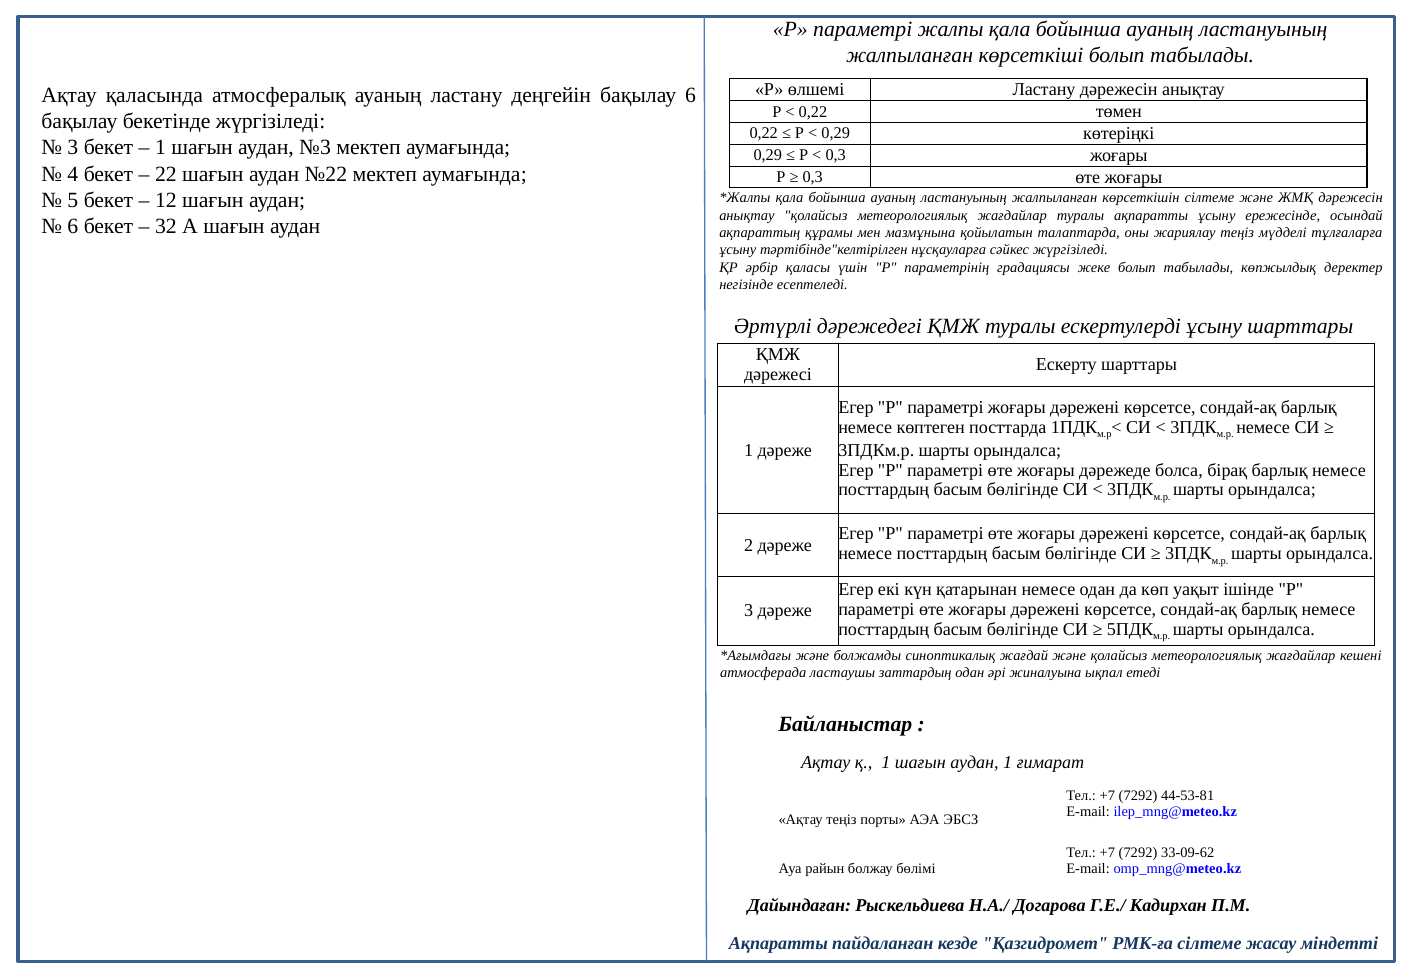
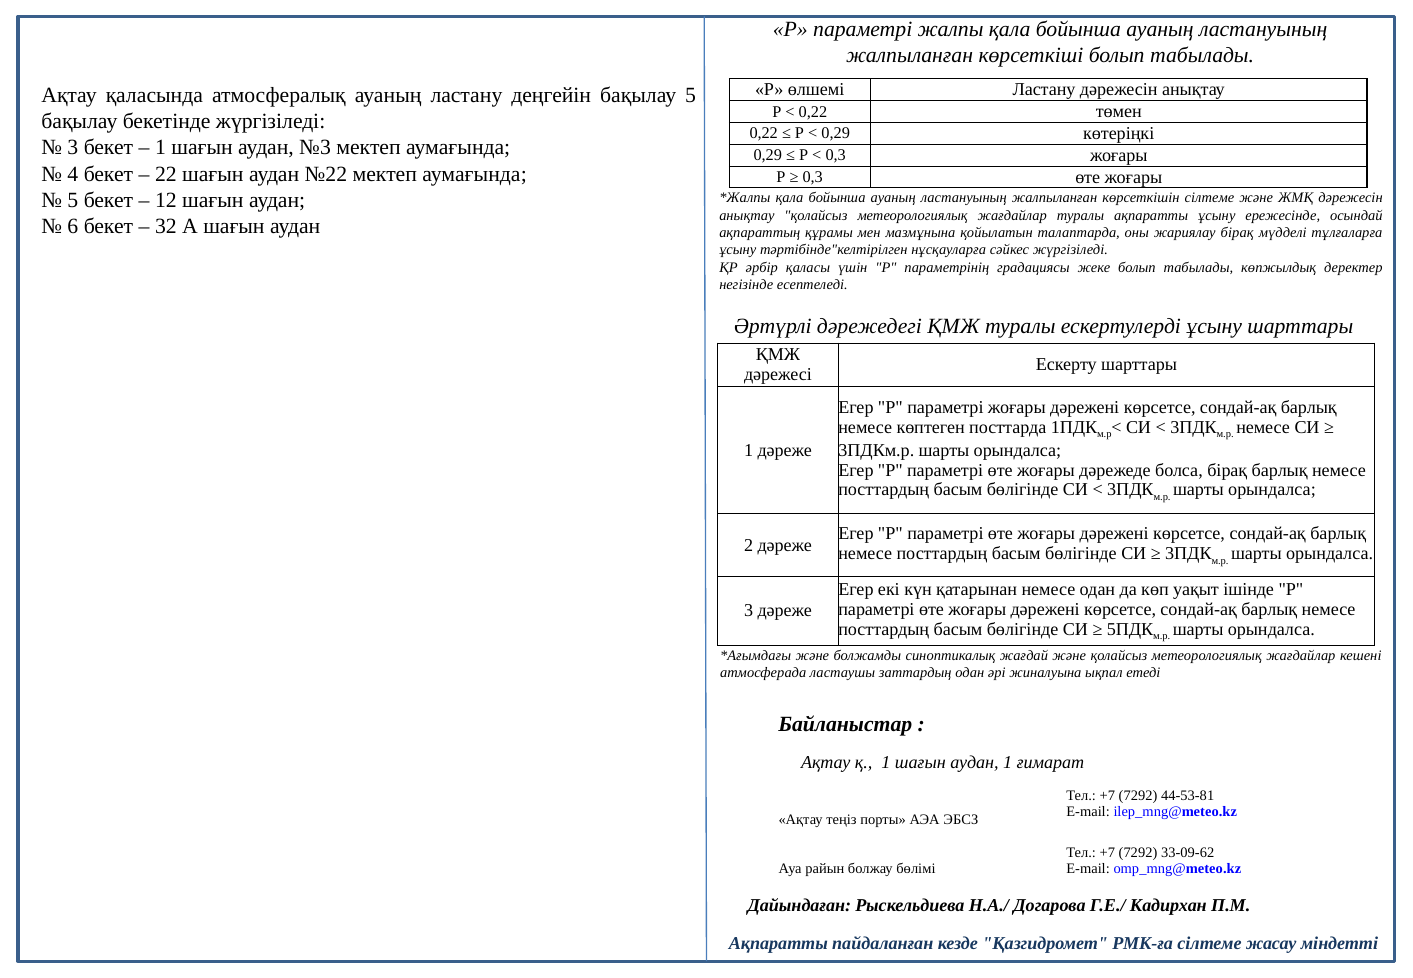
бақылау 6: 6 -> 5 (691, 96)
жариялау теңіз: теңіз -> бірақ (1237, 233)
